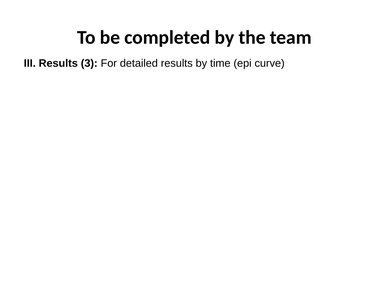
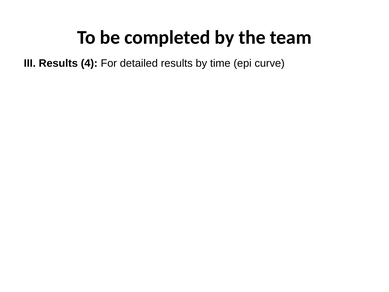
3: 3 -> 4 (89, 63)
